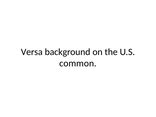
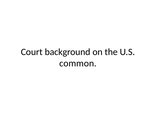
Versa: Versa -> Court (32, 52)
